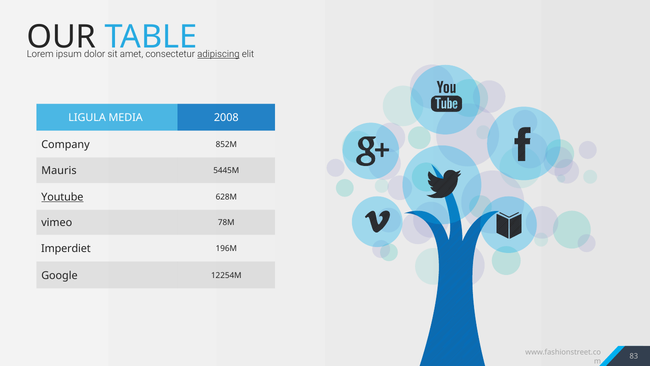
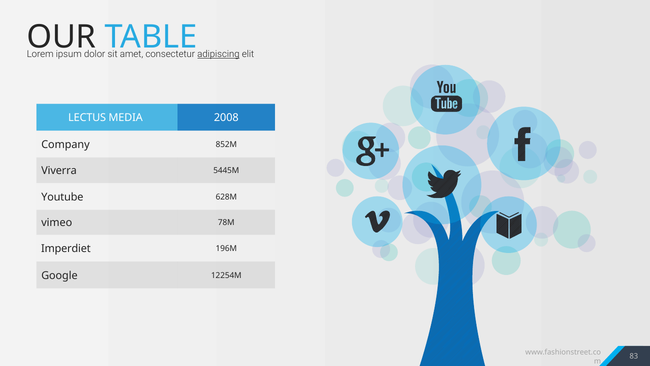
LIGULA: LIGULA -> LECTUS (87, 118)
Mauris: Mauris -> Viverra (59, 171)
Youtube underline: present -> none (62, 197)
